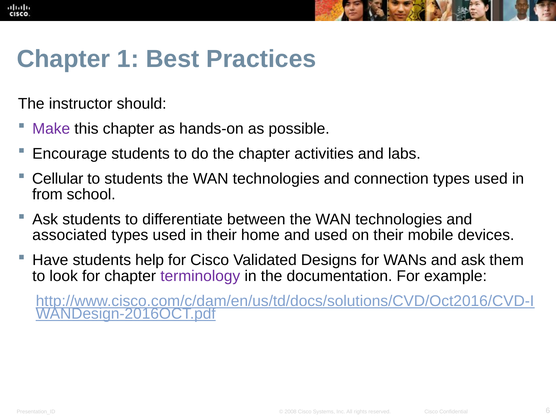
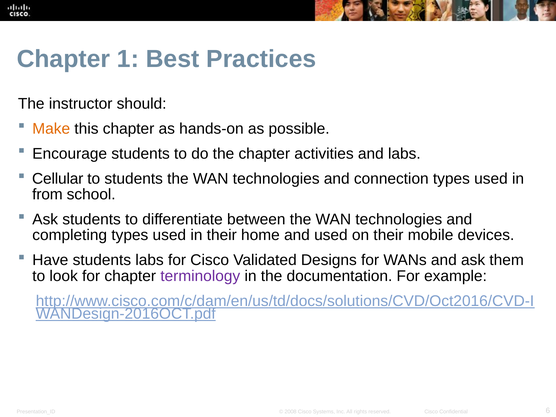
Make colour: purple -> orange (51, 129)
associated: associated -> completing (70, 235)
students help: help -> labs (150, 260)
